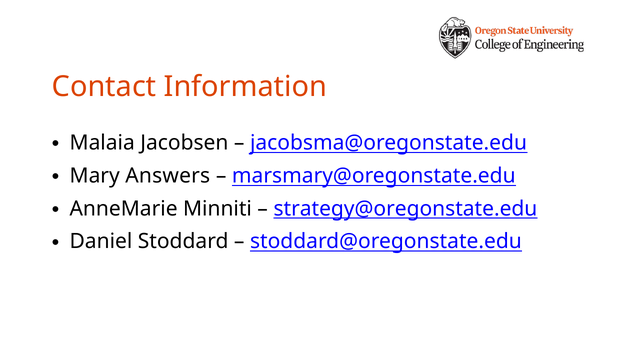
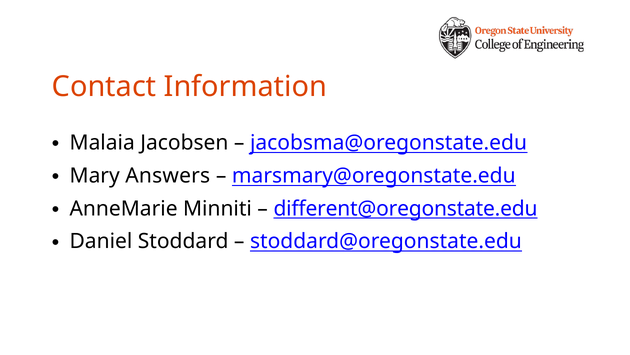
strategy@oregonstate.edu: strategy@oregonstate.edu -> different@oregonstate.edu (406, 208)
